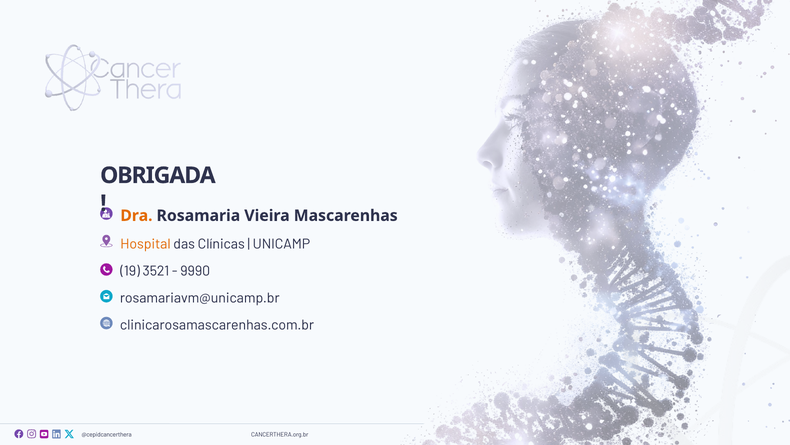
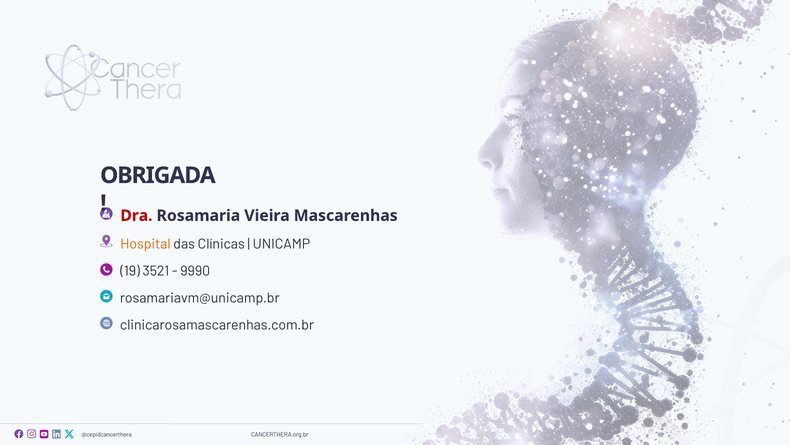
Dra colour: orange -> red (136, 215)
